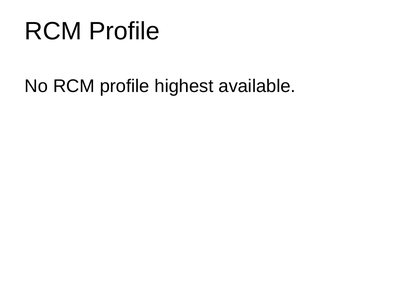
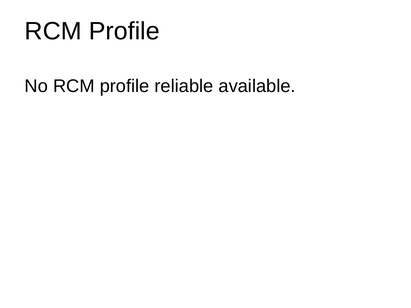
highest: highest -> reliable (184, 86)
